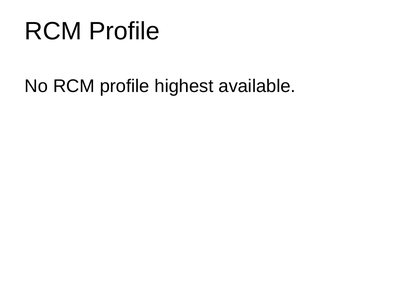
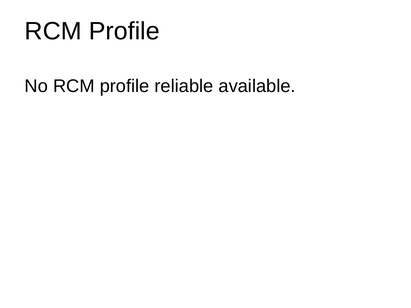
highest: highest -> reliable (184, 86)
